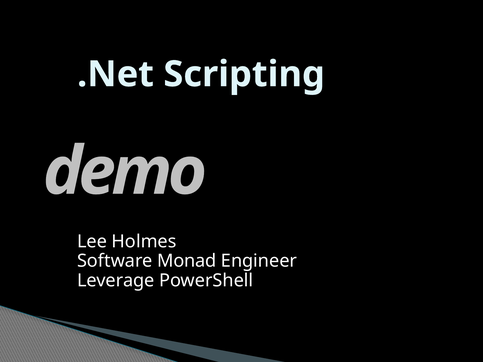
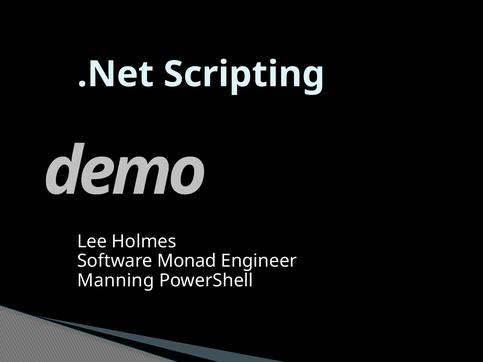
Leverage: Leverage -> Manning (116, 281)
